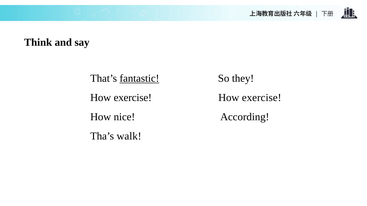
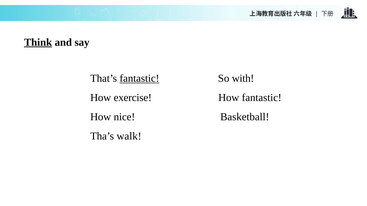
Think underline: none -> present (38, 42)
they: they -> with (243, 79)
exercise: exercise -> fantastic (262, 98)
According: According -> Basketball (245, 117)
